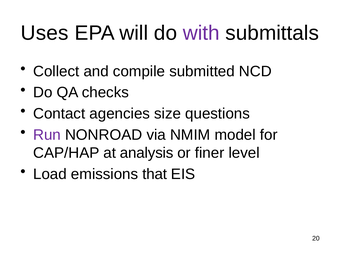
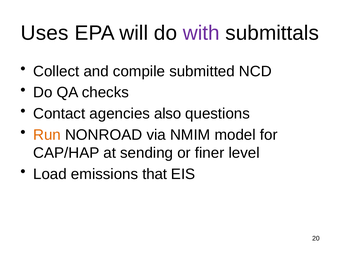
size: size -> also (168, 114)
Run colour: purple -> orange (47, 135)
analysis: analysis -> sending (147, 153)
